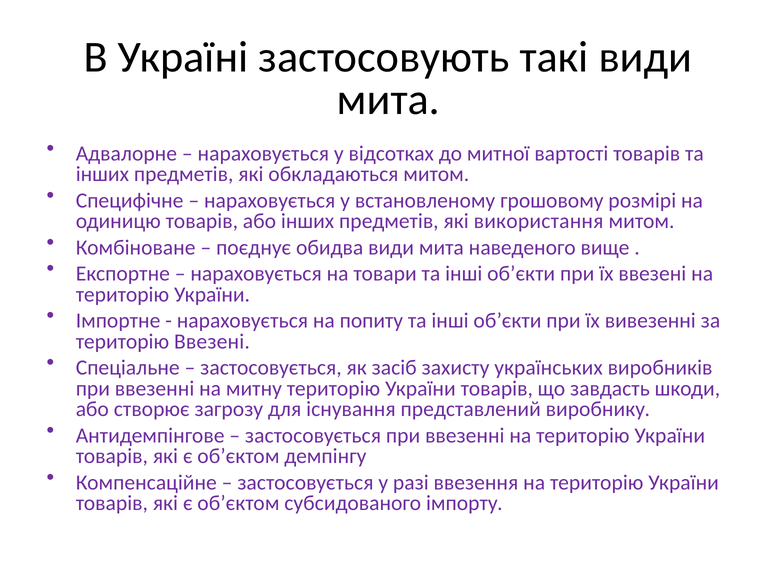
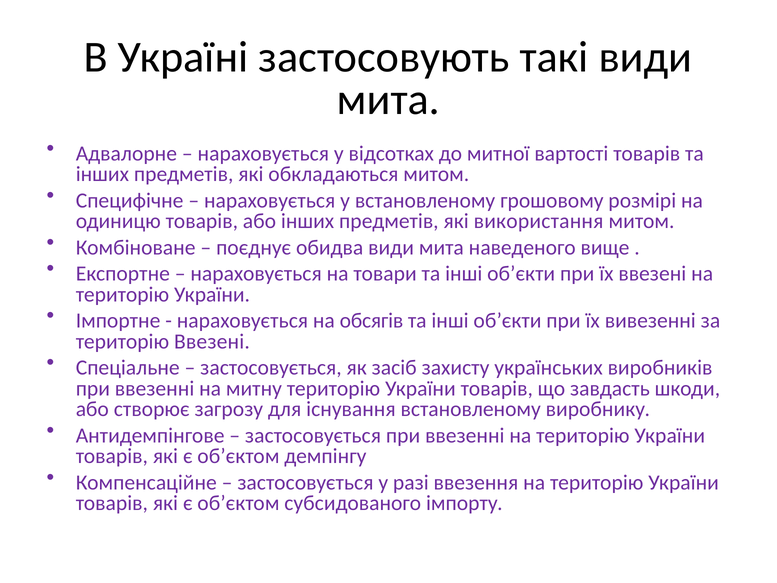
попиту: попиту -> обсягів (371, 321)
існування представлений: представлений -> встановленому (471, 409)
